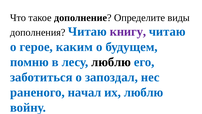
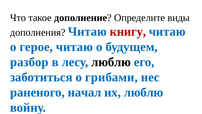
книгу colour: purple -> red (128, 32)
герое каким: каким -> читаю (74, 47)
помню: помню -> разбор (29, 62)
запоздал: запоздал -> грибами (111, 77)
